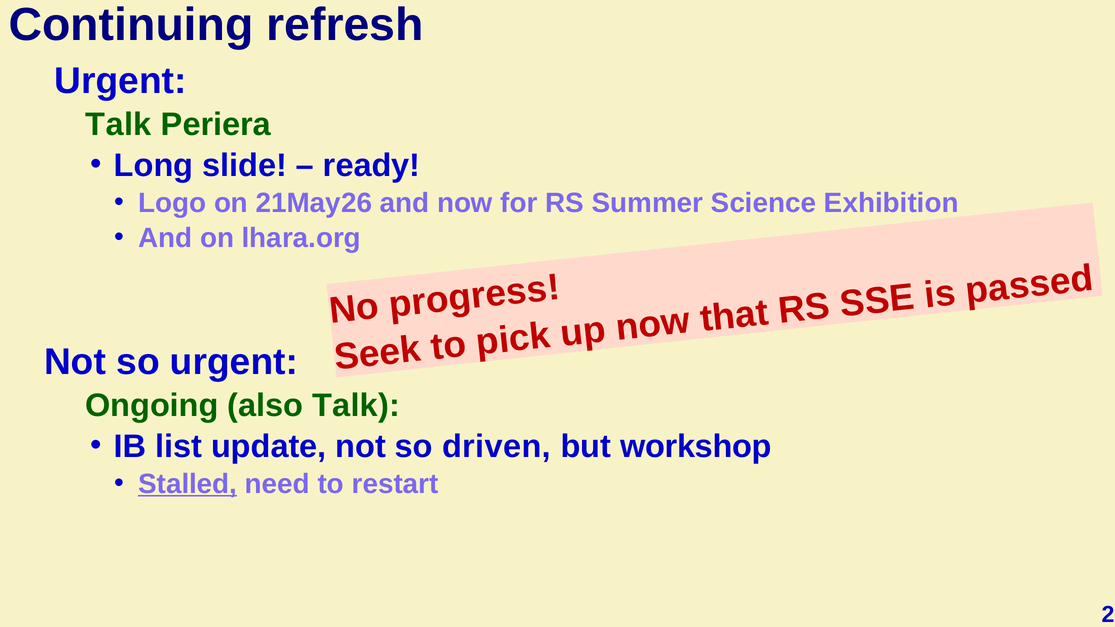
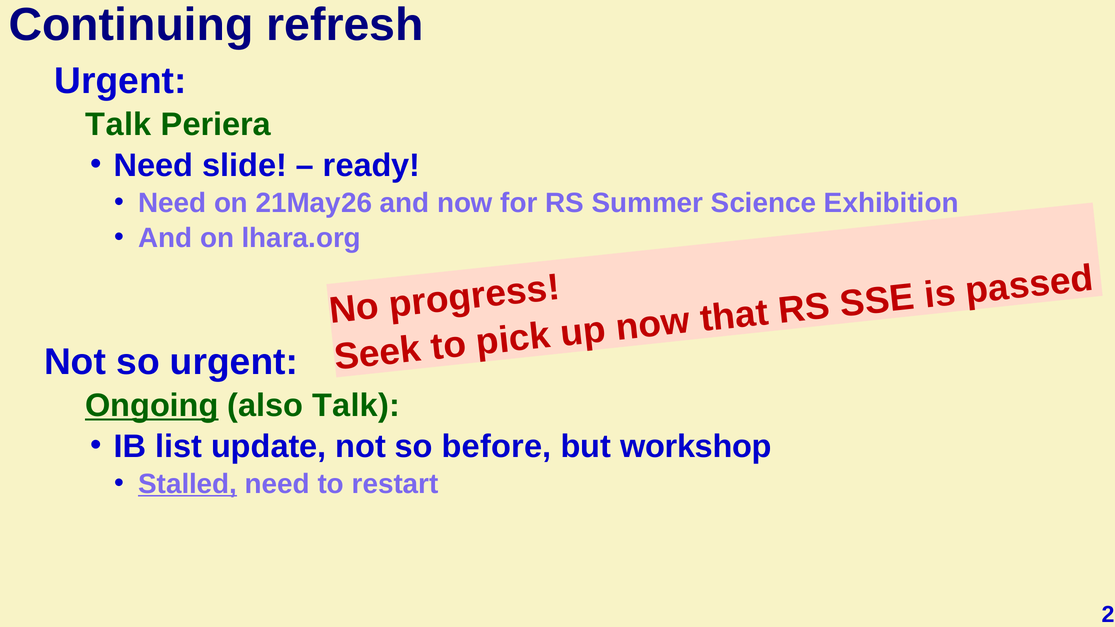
Long: Long -> Need (154, 166)
Logo: Logo -> Need (172, 203)
Ongoing underline: none -> present (152, 405)
driven: driven -> before (497, 446)
